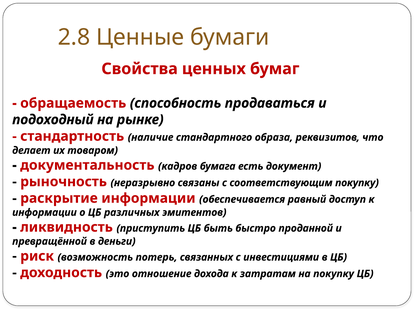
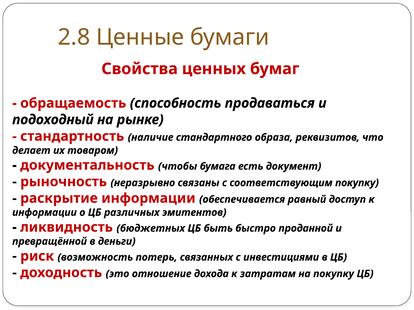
кадров: кадров -> чтобы (178, 167)
приступить: приступить -> бюджетных (151, 229)
